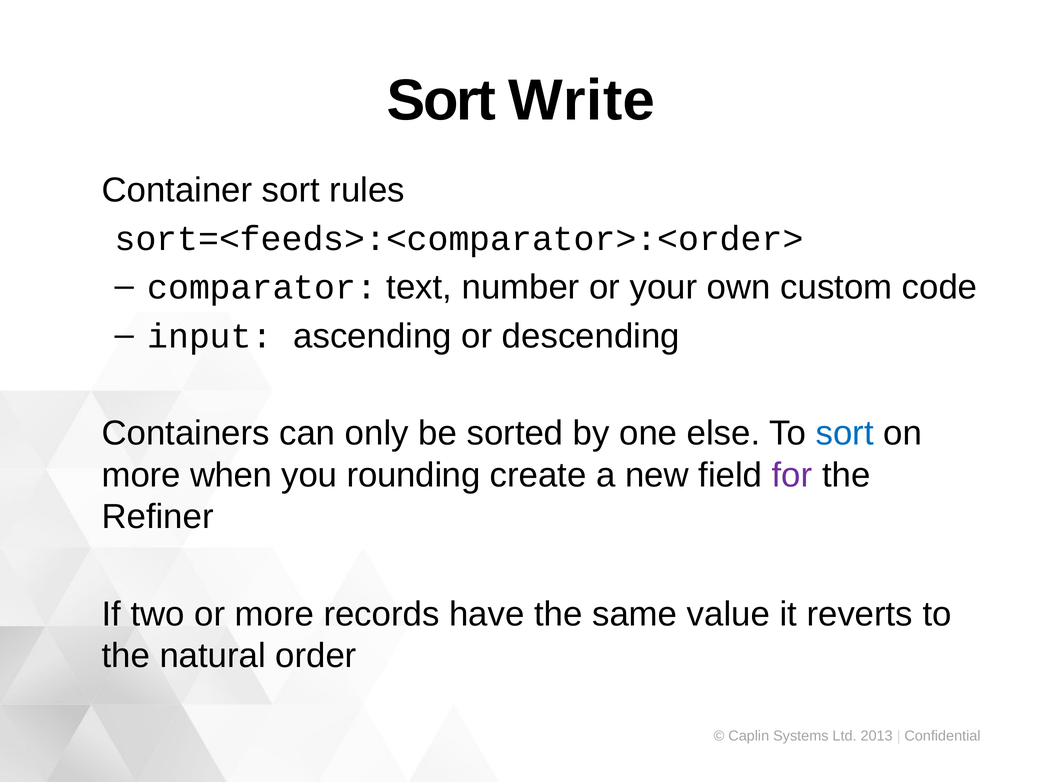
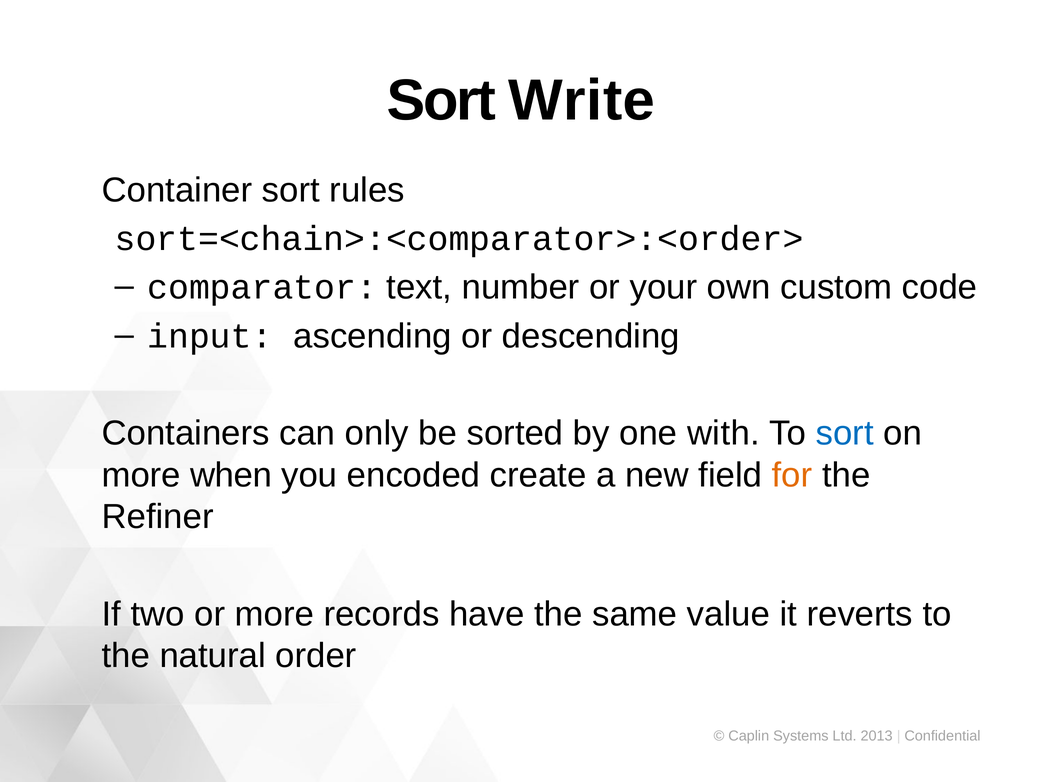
sort=<feeds>:<comparator>:<order>: sort=<feeds>:<comparator>:<order> -> sort=<chain>:<comparator>:<order> (459, 239)
else: else -> with (723, 434)
rounding: rounding -> encoded (414, 475)
for colour: purple -> orange (792, 475)
